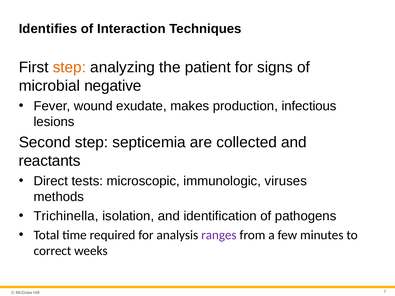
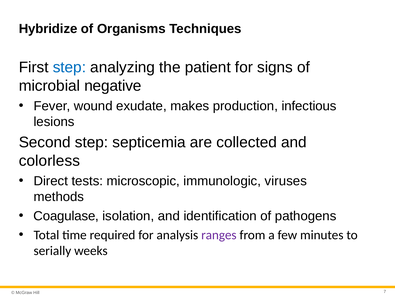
Identifies: Identifies -> Hybridize (48, 29)
Interaction: Interaction -> Organisms (131, 29)
step colour: orange -> blue (69, 67)
reactants: reactants -> colorless (49, 161)
Trichinella: Trichinella -> Coagulase (66, 216)
correct: correct -> serially (52, 251)
